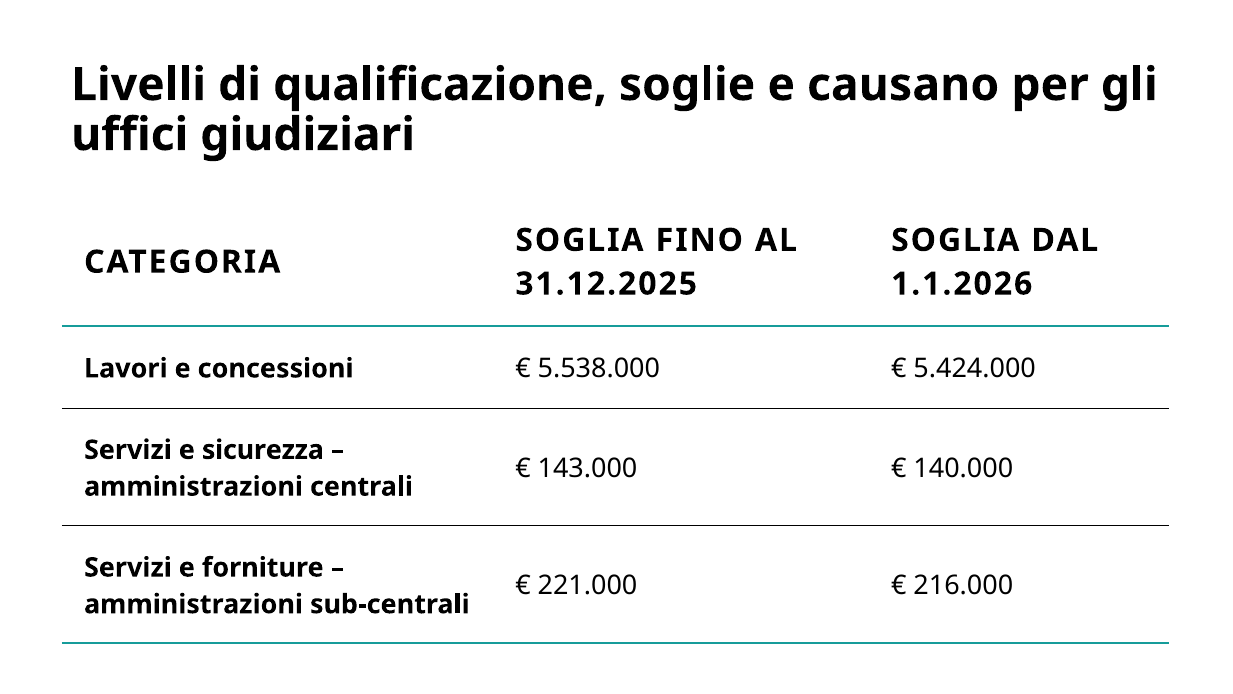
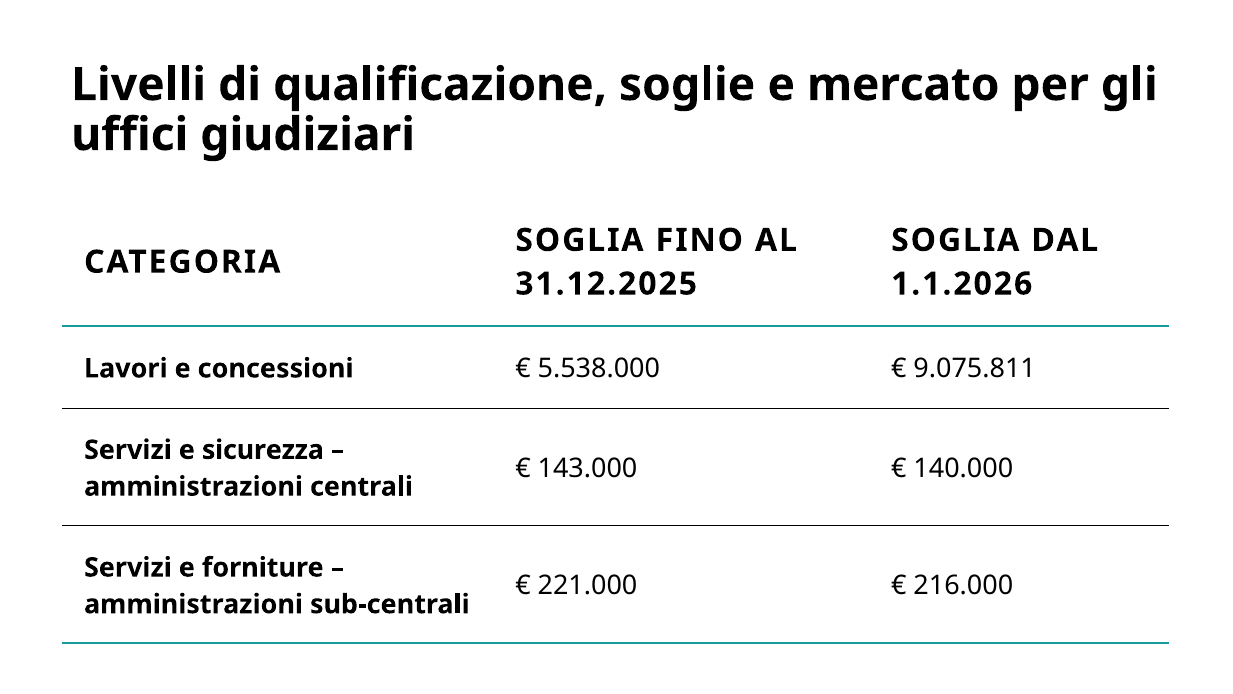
causano: causano -> mercato (903, 85)
5.424.000: 5.424.000 -> 9.075.811 (975, 368)
